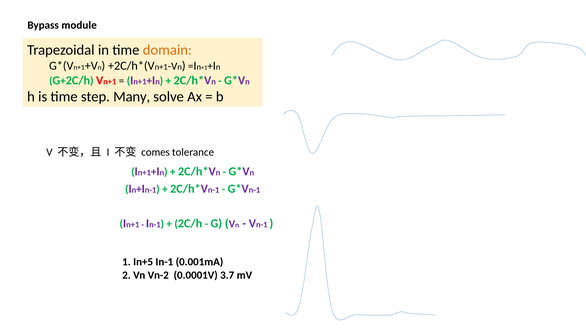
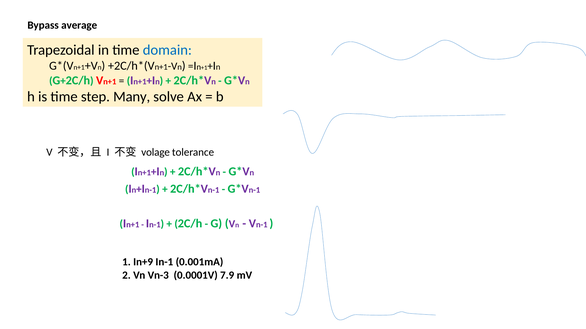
module: module -> average (79, 25)
domain colour: orange -> blue (167, 50)
comes: comes -> volage (156, 152)
In+5: In+5 -> In+9 (143, 262)
Vn-2: Vn-2 -> Vn-3 (158, 276)
3.7: 3.7 -> 7.9 (227, 276)
